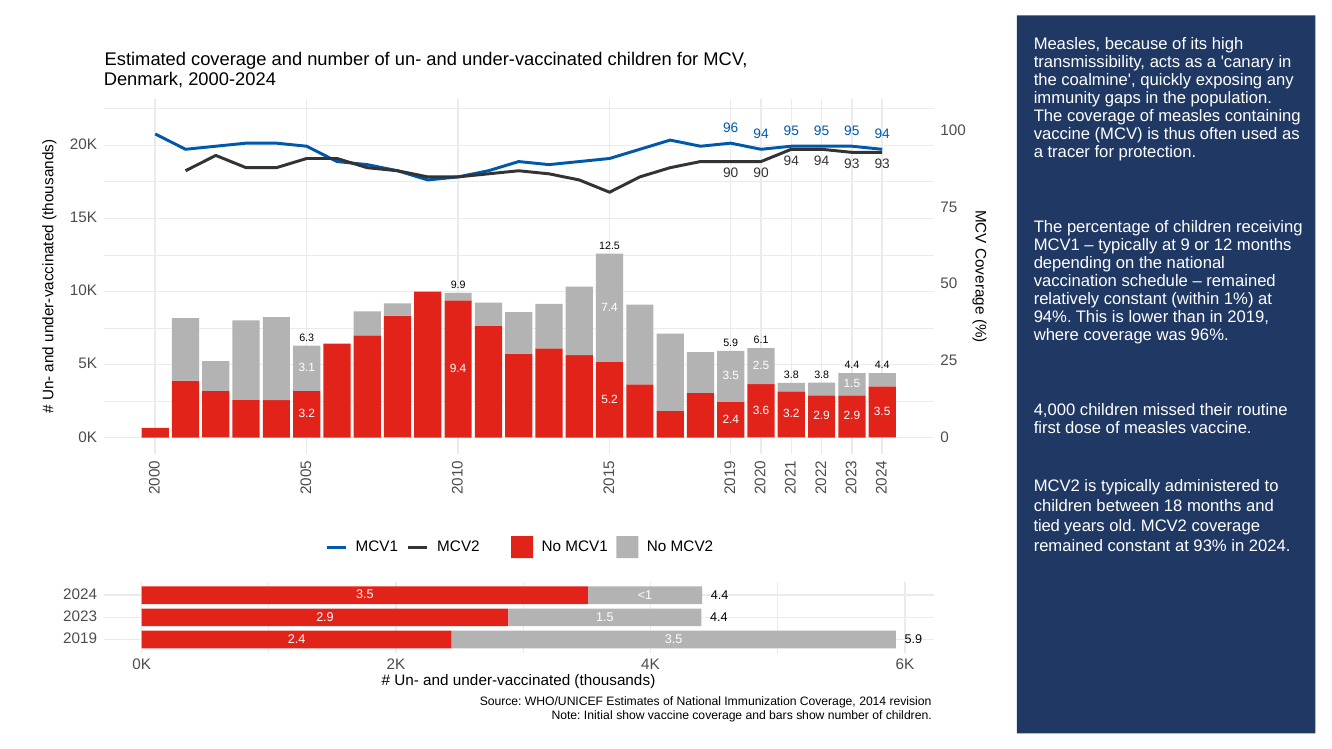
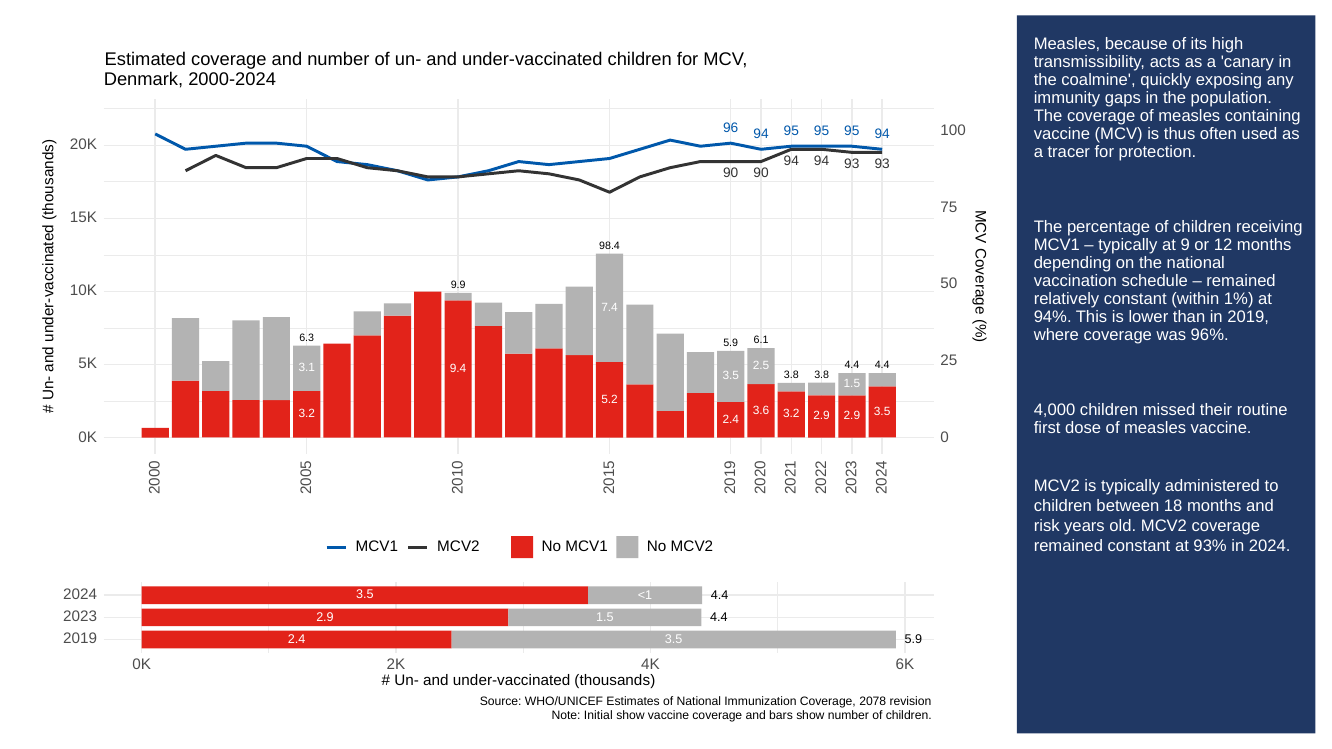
12.5: 12.5 -> 98.4 (610, 246)
tied: tied -> risk (1047, 526)
2014: 2014 -> 2078 (873, 702)
